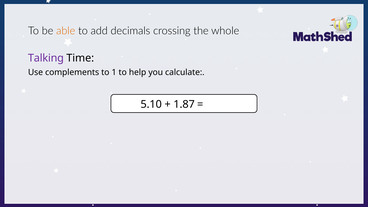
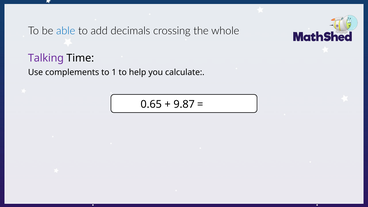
able colour: orange -> blue (66, 31)
5.10: 5.10 -> 0.65 (151, 104)
1.87: 1.87 -> 9.87 (184, 104)
